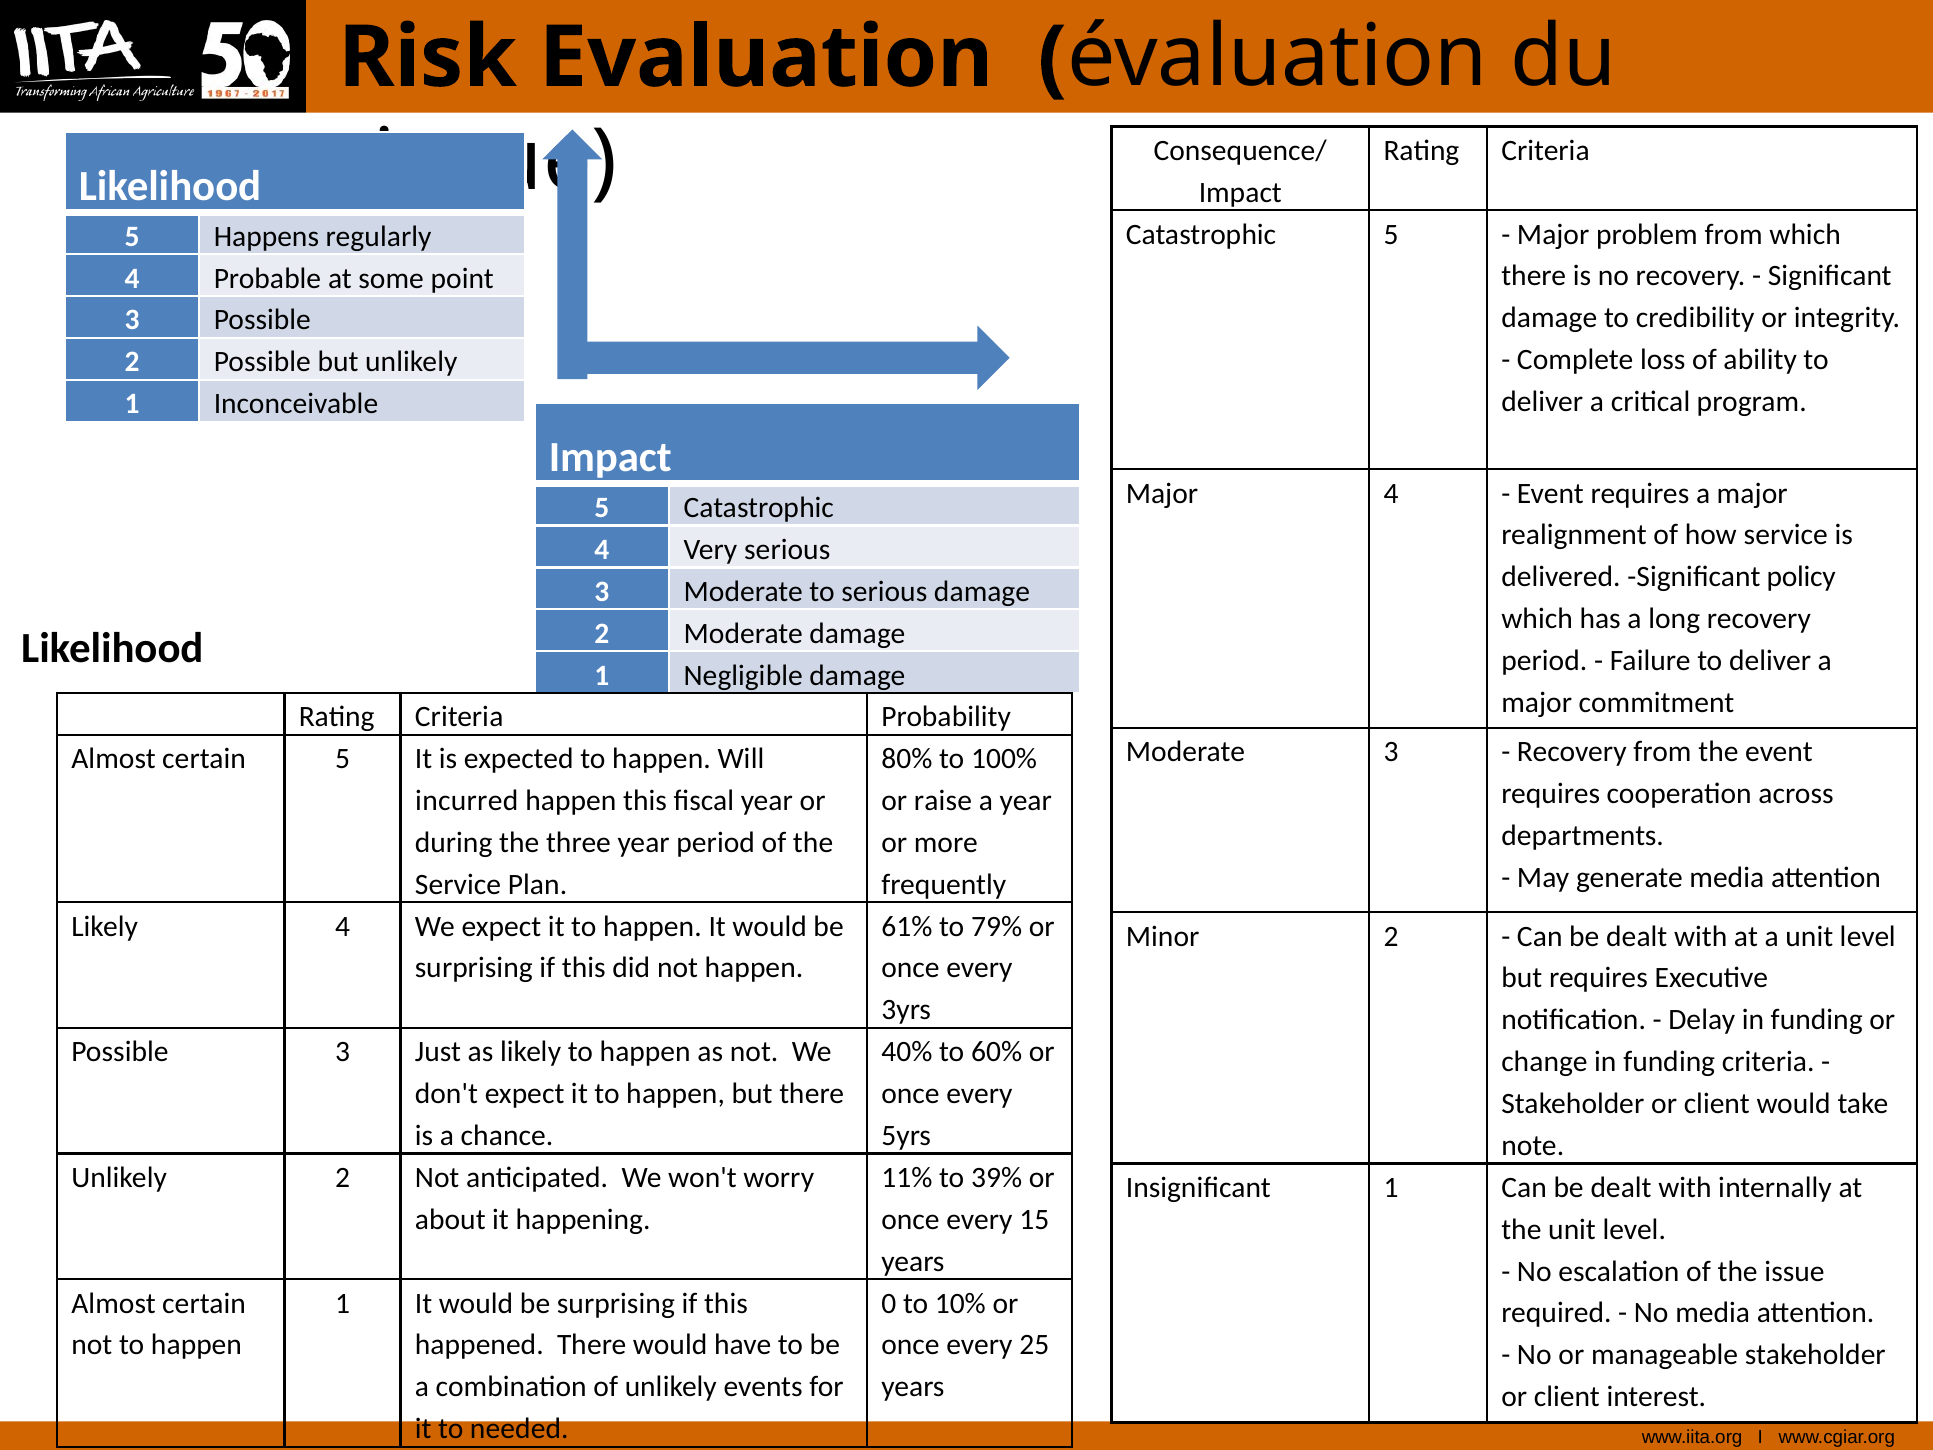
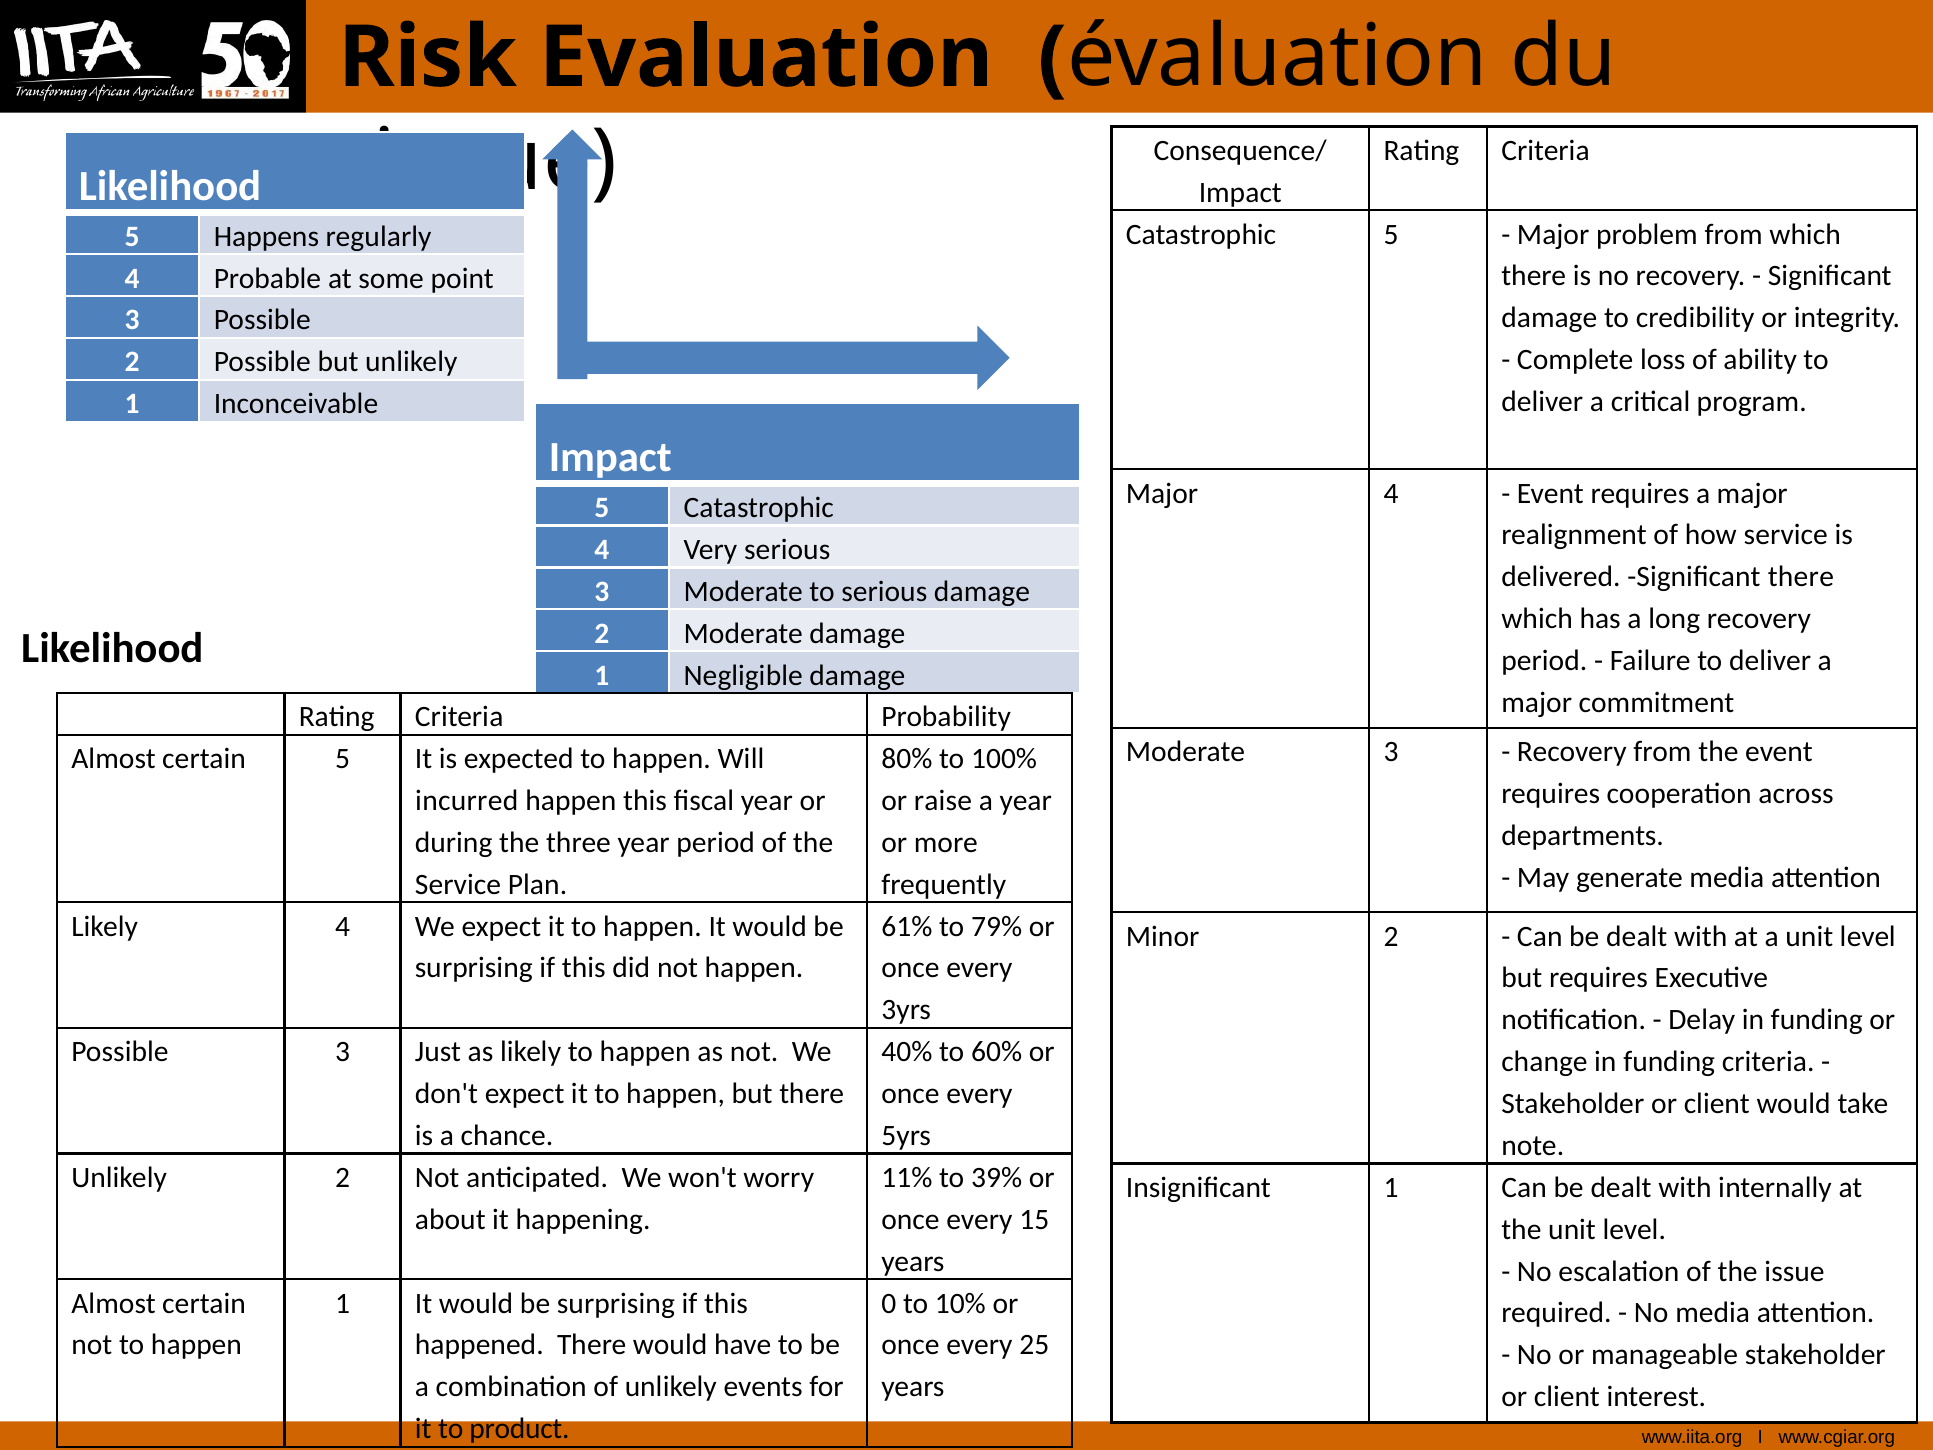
Significant policy: policy -> there (1801, 577)
needed: needed -> product (519, 1429)
